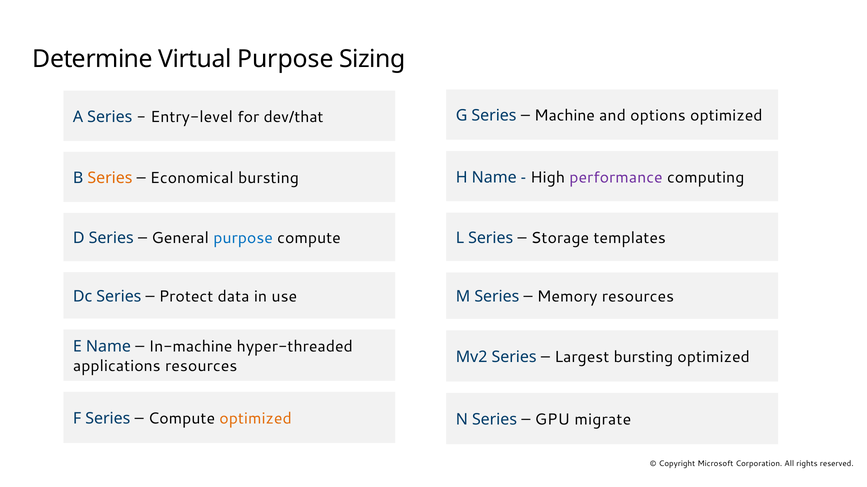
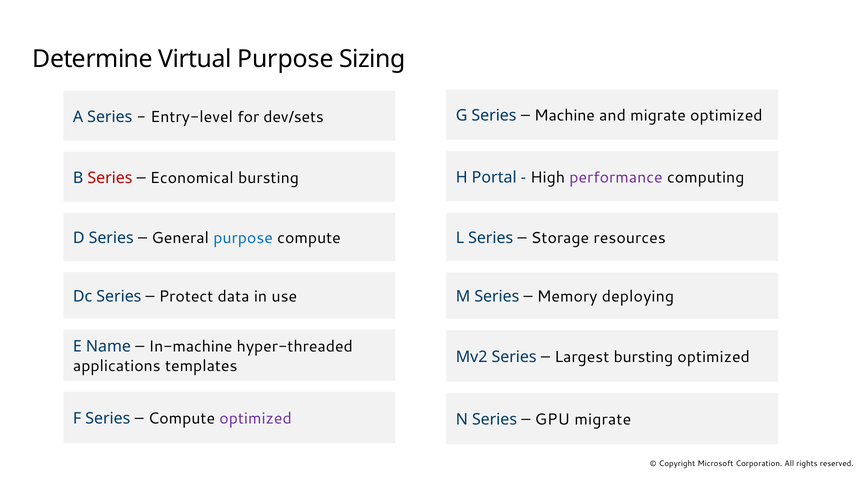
and options: options -> migrate (658, 116)
dev/that: dev/that -> dev/sets (294, 117)
H Name: Name -> Portal (494, 177)
Series colour: orange -> red (110, 178)
templates: templates -> resources (630, 238)
Memory resources: resources -> deploying (638, 297)
applications resources: resources -> templates (201, 366)
optimized colour: orange -> purple (256, 419)
